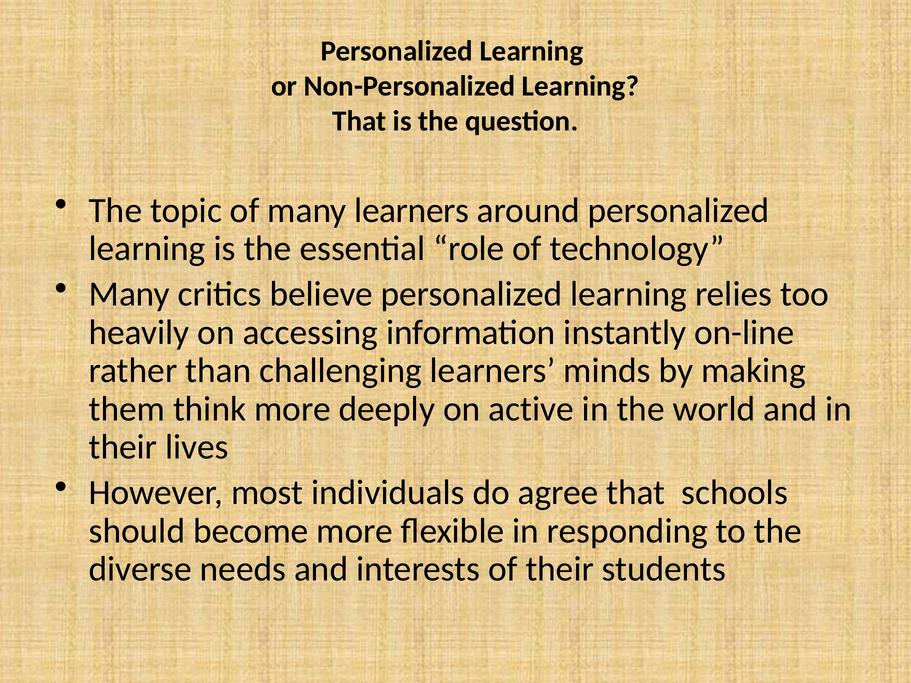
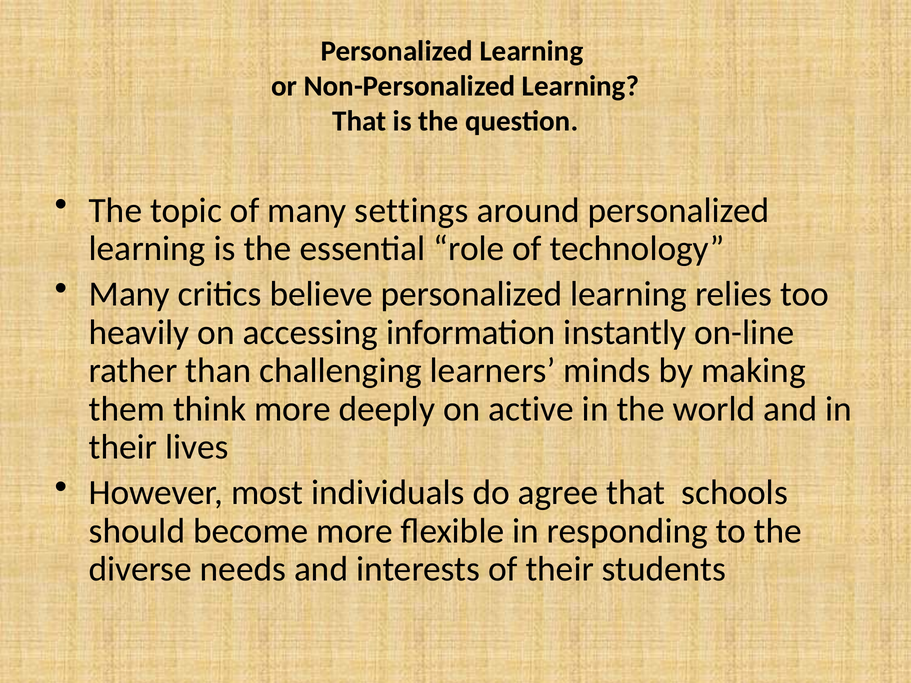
many learners: learners -> settings (411, 210)
